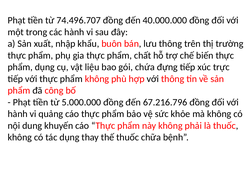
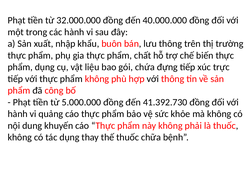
74.496.707: 74.496.707 -> 32.000.000 (79, 20)
67.216.796: 67.216.796 -> 41.392.730 (165, 102)
